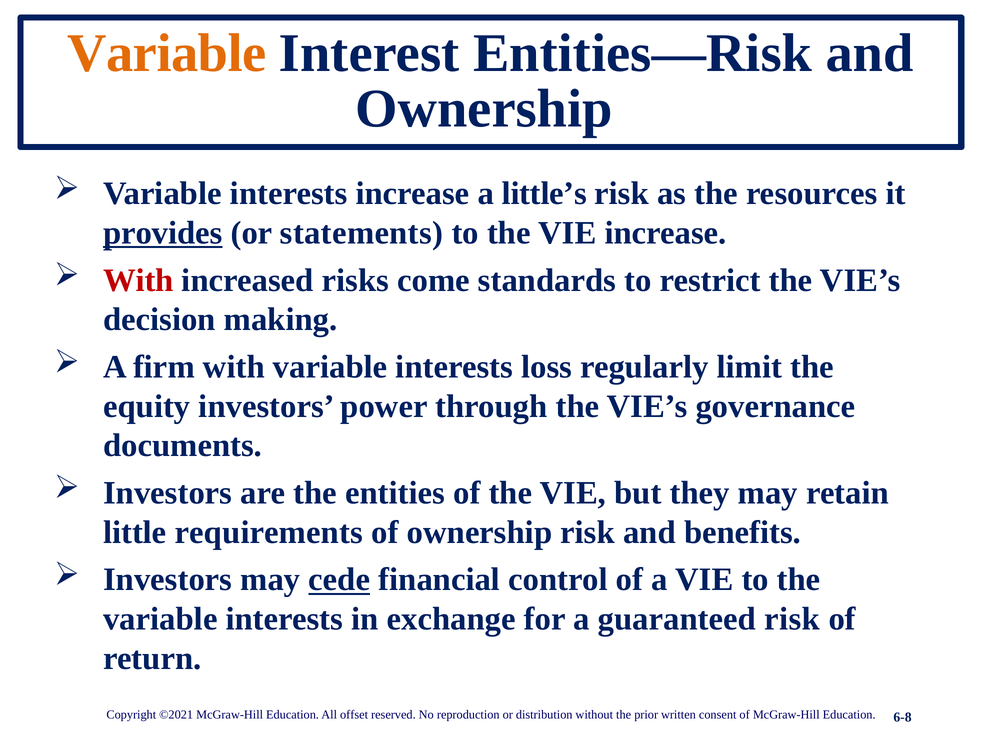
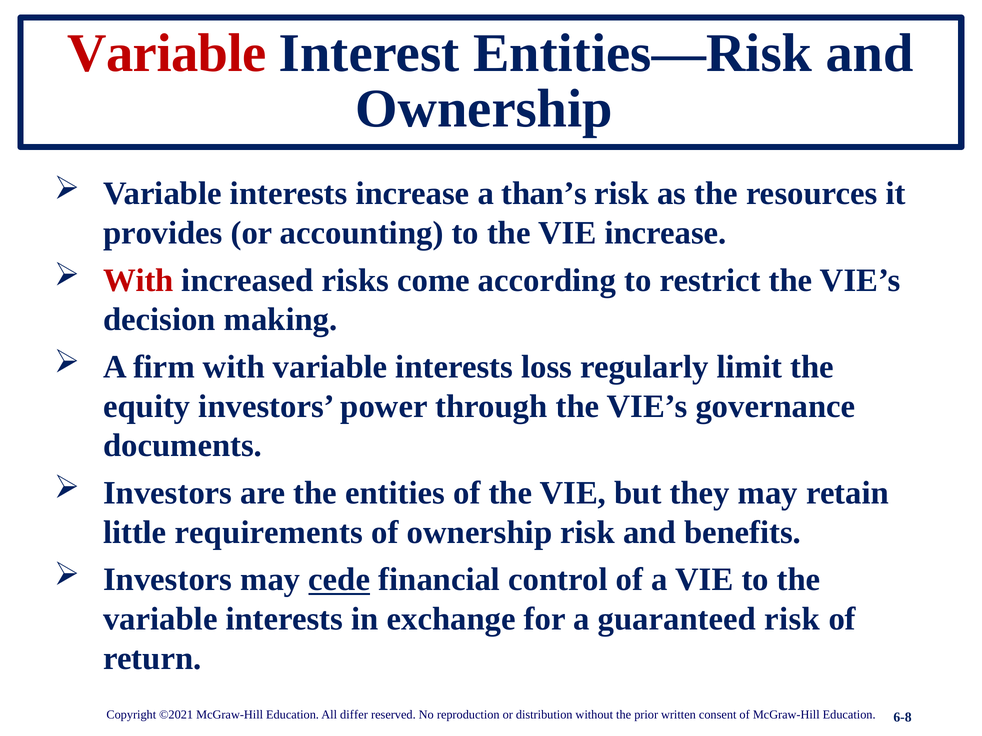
Variable colour: orange -> red (167, 53)
little’s: little’s -> than’s (544, 194)
provides underline: present -> none (163, 233)
statements: statements -> accounting (362, 233)
standards: standards -> according (547, 281)
offset: offset -> differ (354, 715)
